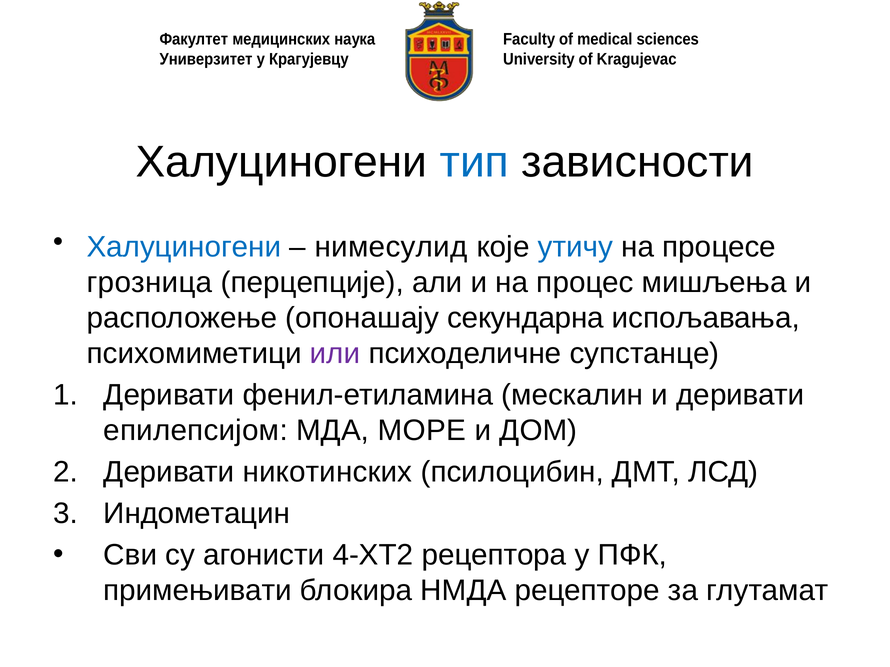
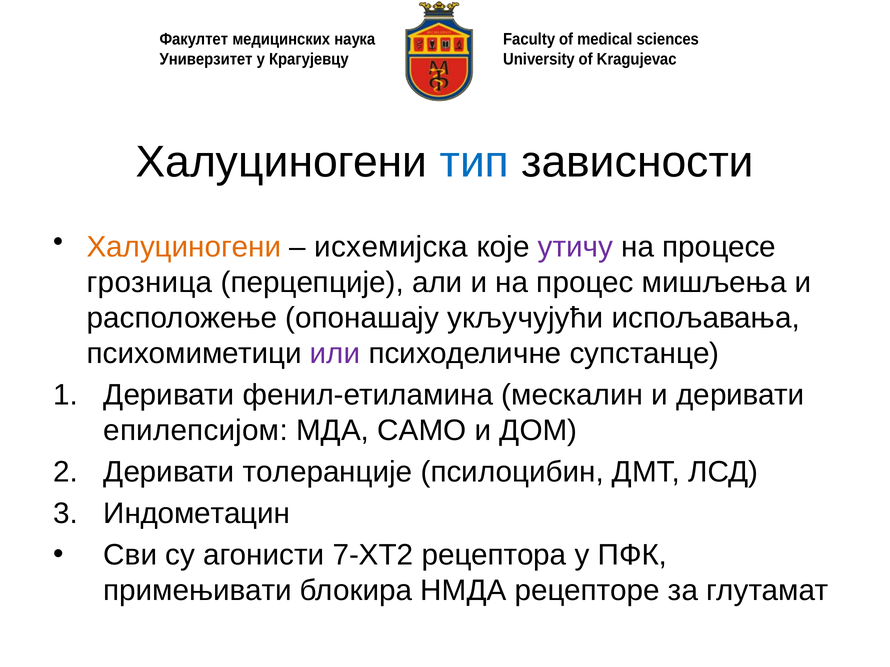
Халуциногени colour: blue -> orange (184, 247)
нимесулид: нимесулид -> исхемијска (391, 247)
утичу colour: blue -> purple (575, 247)
секундарна: секундарна -> укључујући (525, 318)
МОРЕ: МОРЕ -> САМО (422, 431)
никотинских: никотинских -> толеранције (328, 472)
4-ХТ2: 4-ХТ2 -> 7-ХТ2 (373, 555)
